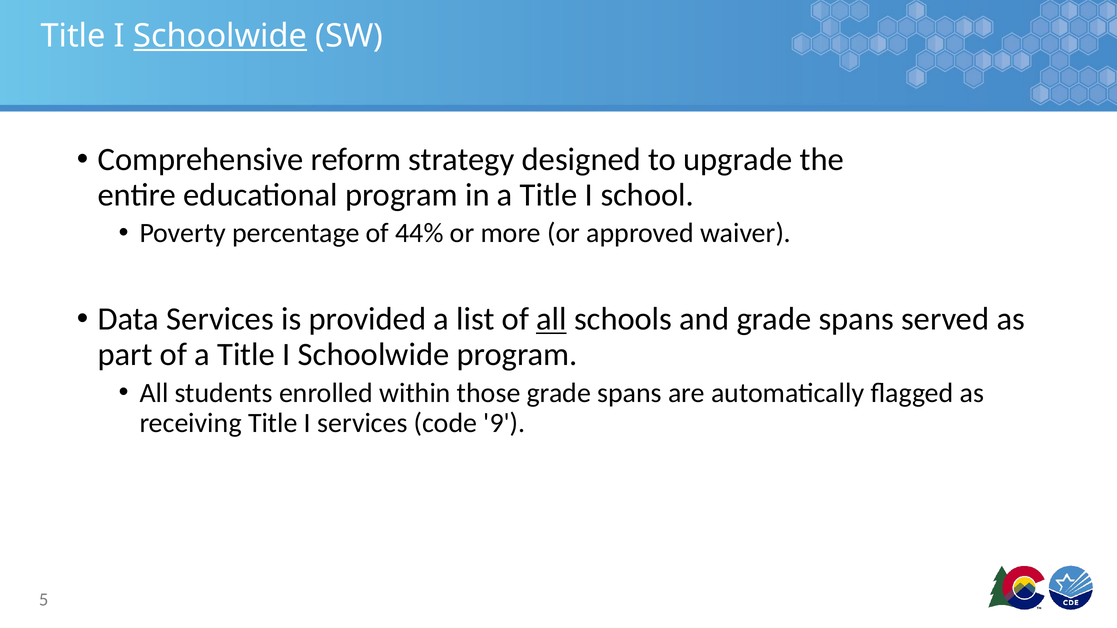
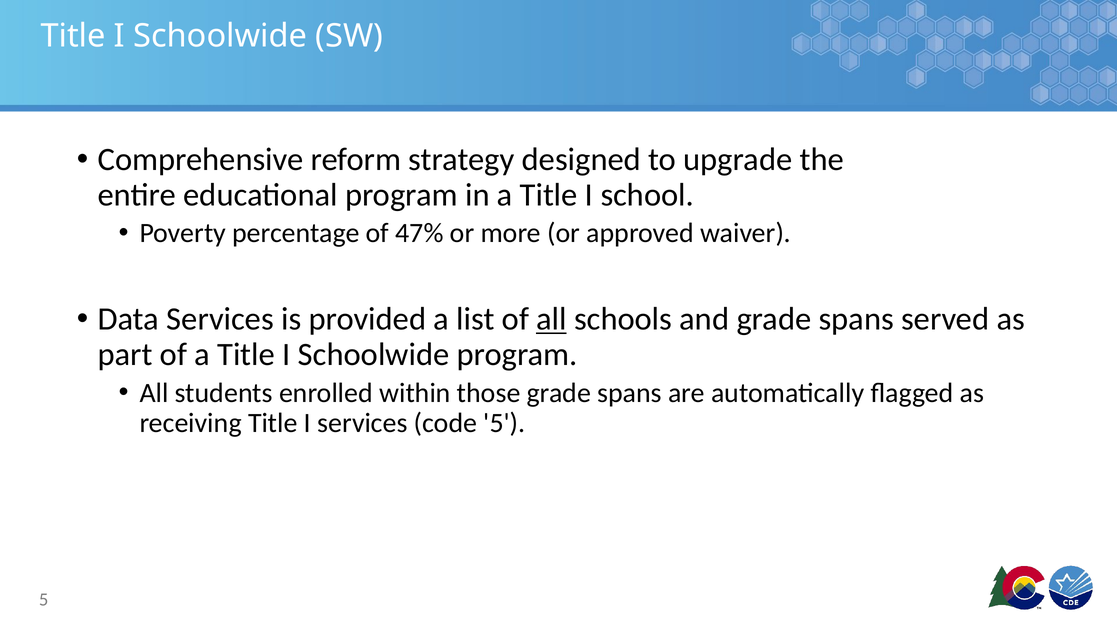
Schoolwide underline: present -> none (220, 36)
44%: 44% -> 47% (419, 233)
code 9: 9 -> 5 (505, 423)
